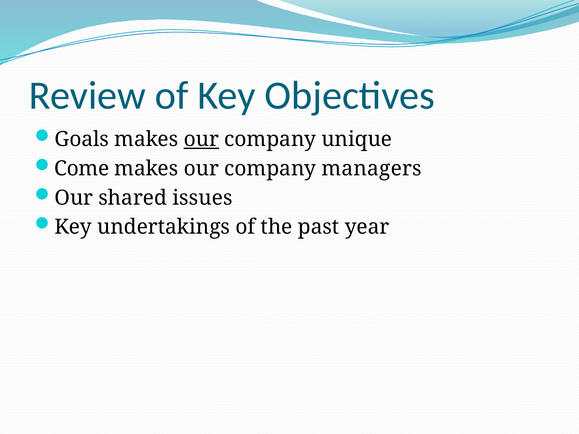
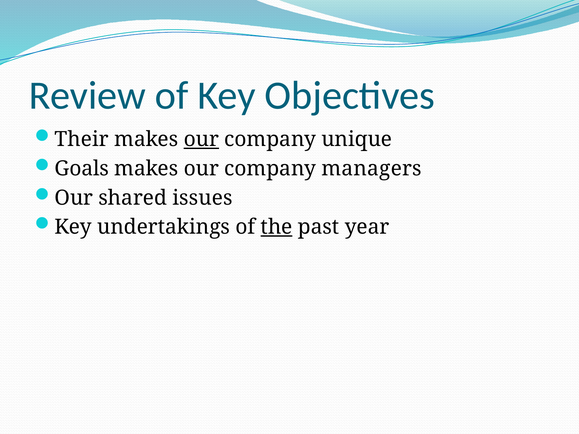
Goals: Goals -> Their (82, 139)
Come: Come -> Goals (82, 169)
the underline: none -> present (277, 227)
